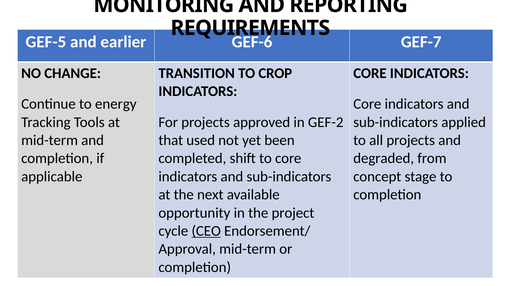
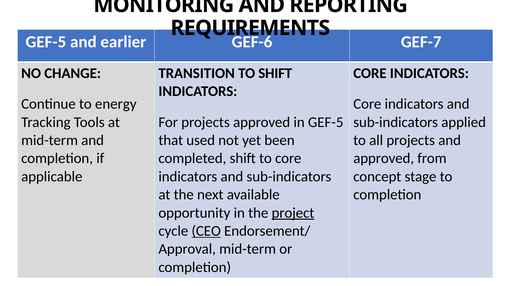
TO CROP: CROP -> SHIFT (275, 73)
in GEF-2: GEF-2 -> GEF-5 (326, 122)
degraded: degraded -> approved (384, 159)
project underline: none -> present (293, 213)
